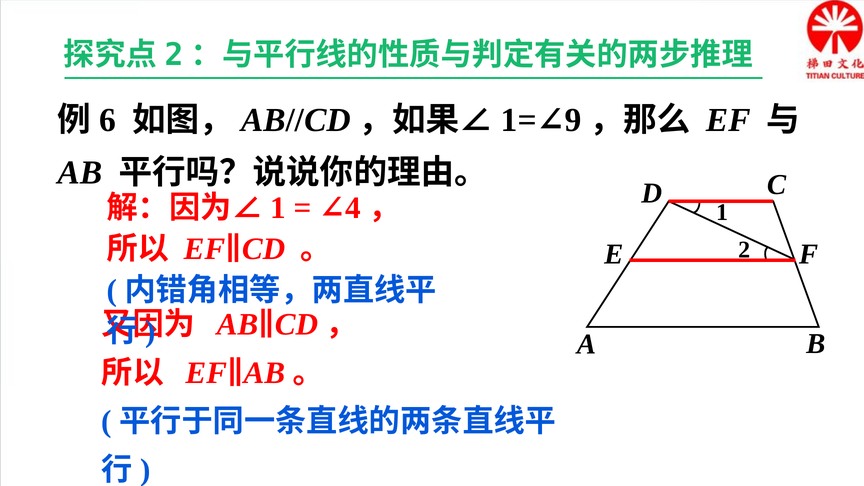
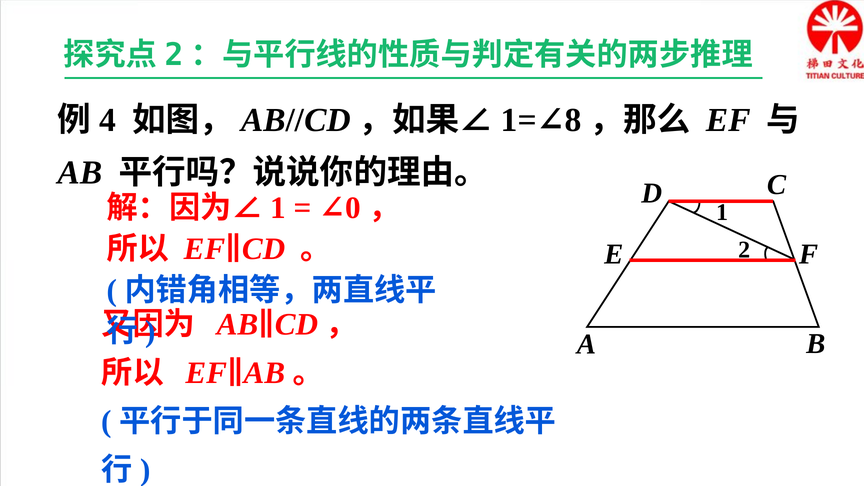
6: 6 -> 4 (107, 120)
9: 9 -> 8 (573, 120)
4: 4 -> 0 (353, 208)
